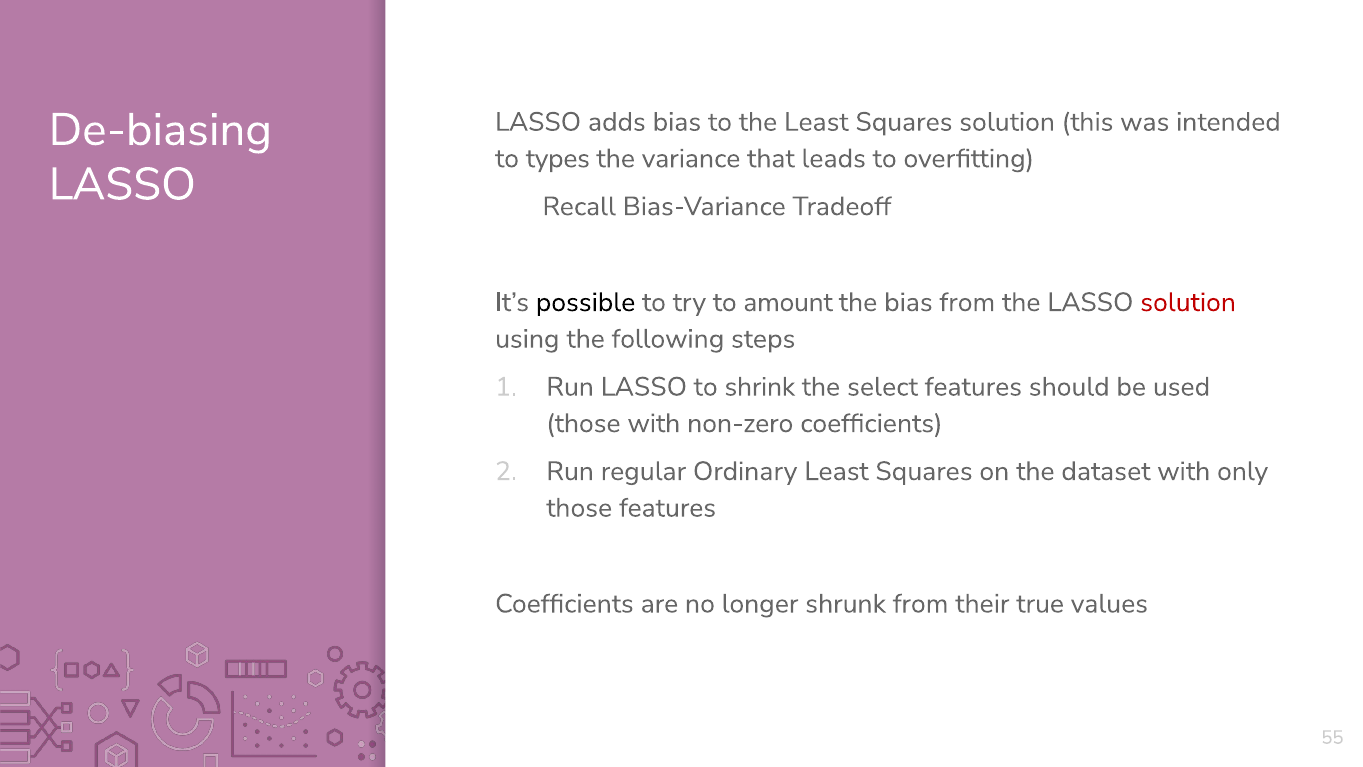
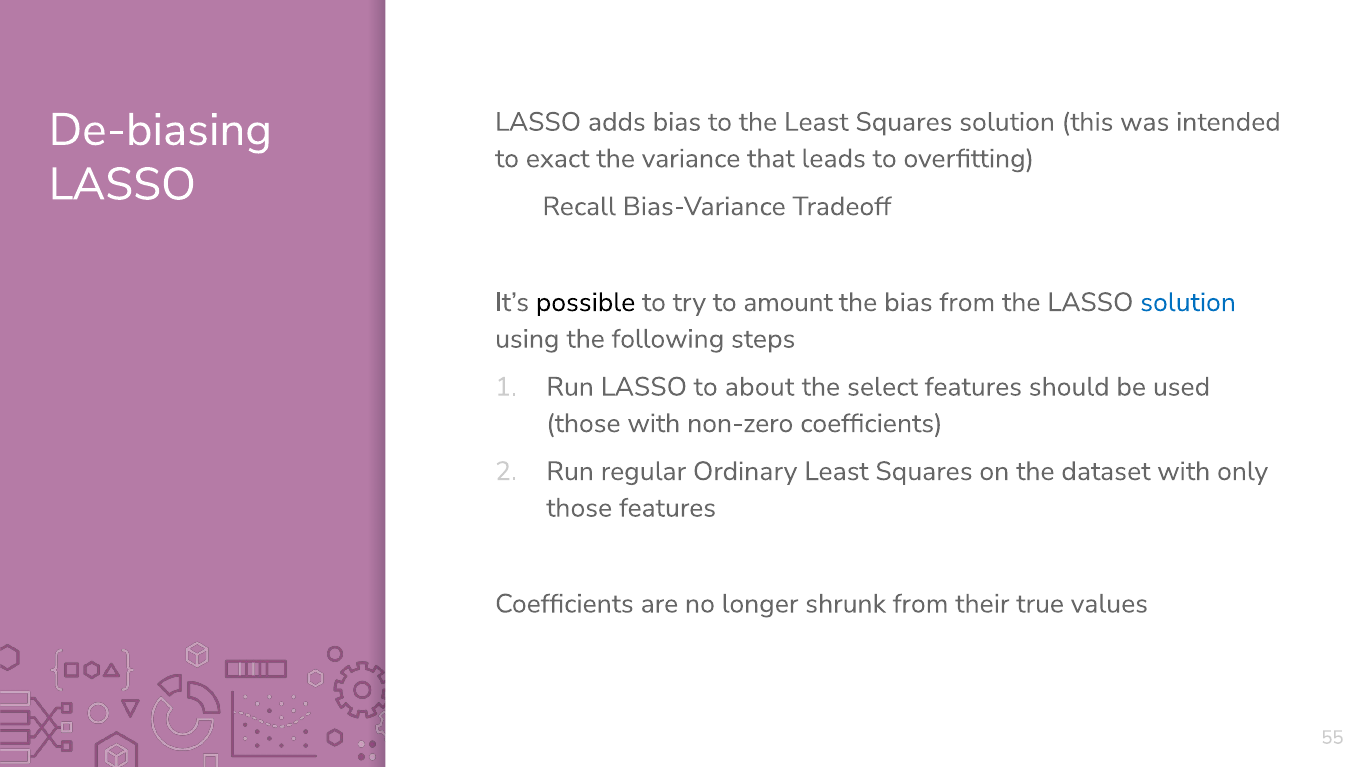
types: types -> exact (558, 158)
solution colour: red -> blue (1188, 302)
shrink: shrink -> about (760, 387)
